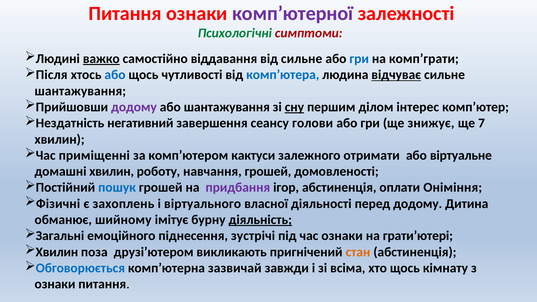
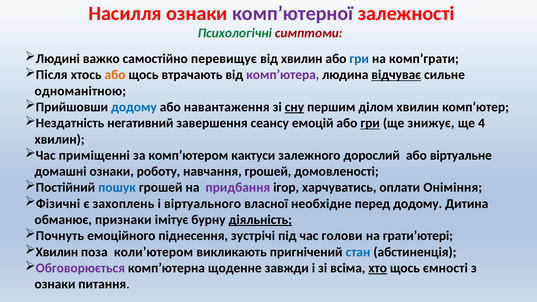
Питання: Питання -> Насилля (125, 14)
важко underline: present -> none (101, 59)
віддавання: віддавання -> перевищує (224, 59)
від сильне: сильне -> хвилин (302, 59)
або colour: blue -> orange (115, 75)
чутливості: чутливості -> втрачають (192, 75)
комп’ютера colour: blue -> purple (283, 75)
шантажування: шантажування -> одноманітною (80, 91)
додому colour: purple -> blue (134, 107)
або шантажування: шантажування -> навантаження (227, 107)
ділом інтерес: інтерес -> хвилин (418, 107)
голови: голови -> емоцій (313, 123)
гри underline: none -> present (370, 123)
7: 7 -> 4 (482, 123)
отримати: отримати -> дорослий (372, 155)
домашні хвилин: хвилин -> ознаки (112, 171)
ігор абстиненція: абстиненція -> харчуватись (339, 188)
діяльності: діяльності -> необхідне (321, 204)
шийному: шийному -> признаки (123, 220)
Загальні: Загальні -> Почнуть (60, 236)
час ознаки: ознаки -> голови (342, 236)
друзі’ютером: друзі’ютером -> коли’ютером (154, 252)
стан colour: orange -> blue (358, 252)
Обговорюється colour: blue -> purple (80, 268)
зазвичай: зазвичай -> щоденне (235, 268)
хто underline: none -> present (378, 268)
кімнату: кімнату -> ємності (445, 268)
